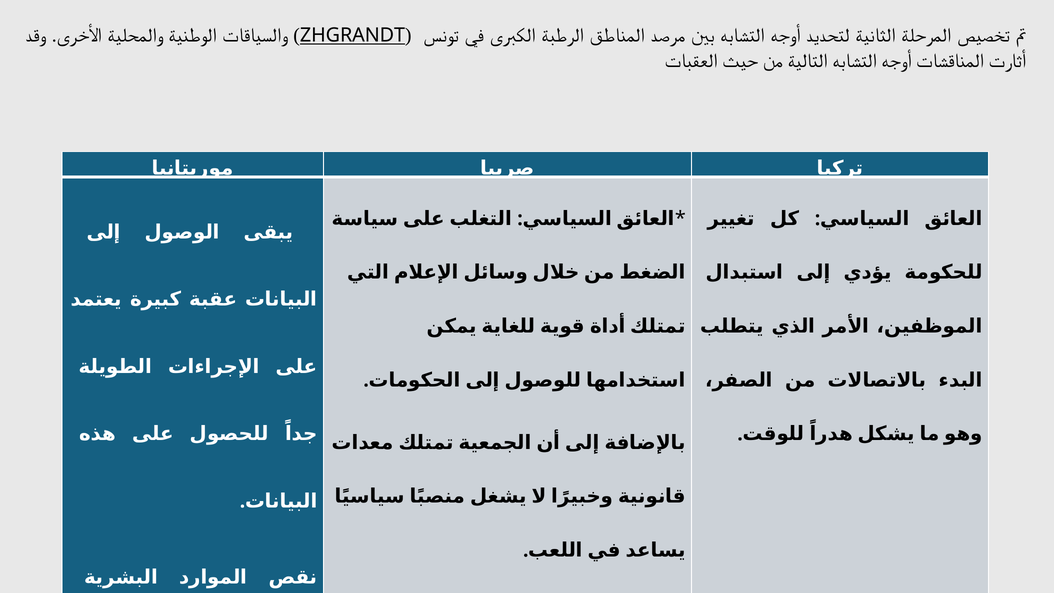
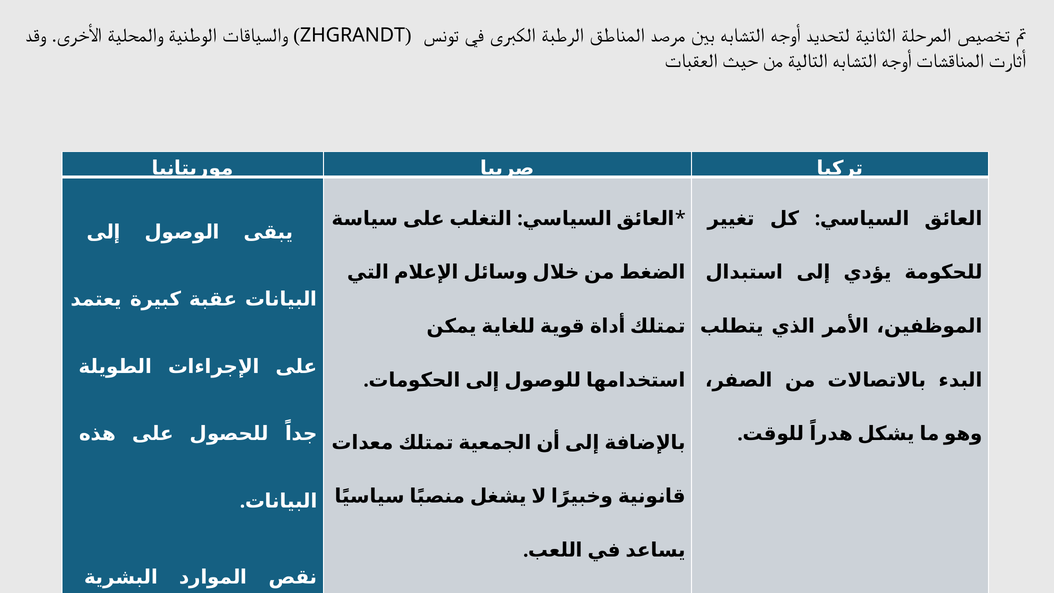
ZHGRANDT underline: present -> none (353, 35)
